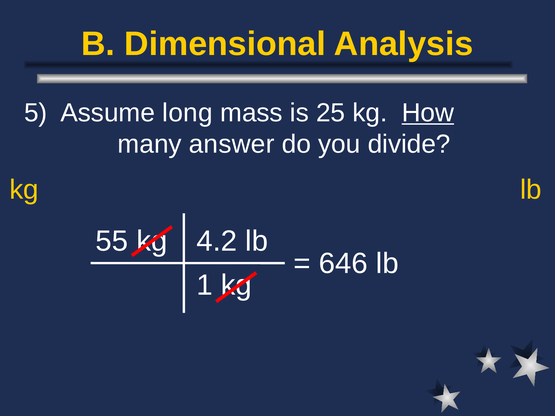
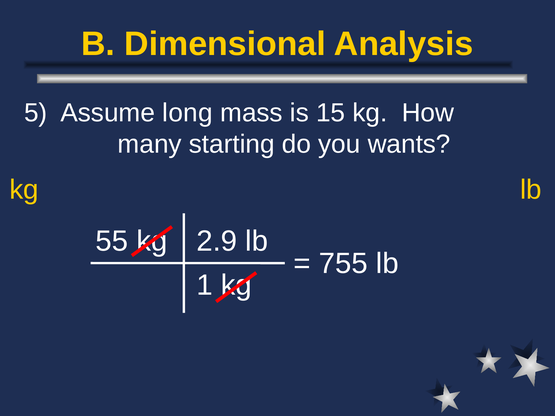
25: 25 -> 15 (331, 113)
How underline: present -> none (428, 113)
answer: answer -> starting (232, 144)
divide: divide -> wants (409, 144)
4.2: 4.2 -> 2.9 (217, 241)
646: 646 -> 755 (343, 264)
